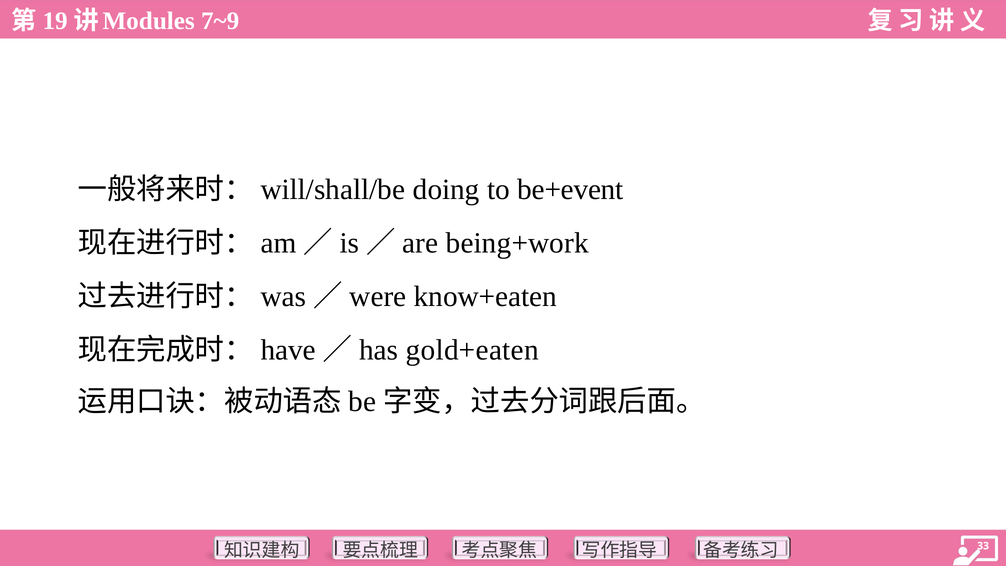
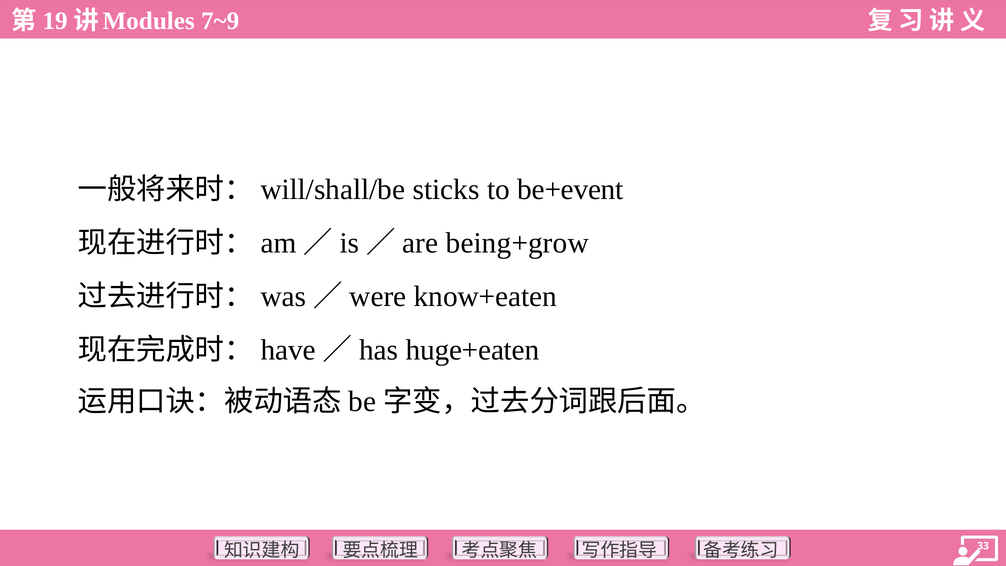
doing: doing -> sticks (446, 190)
being+work: being+work -> being+grow (517, 243)
gold+eaten: gold+eaten -> huge+eaten (472, 350)
